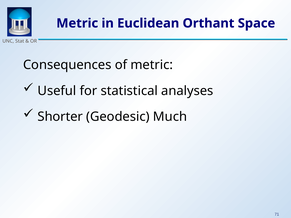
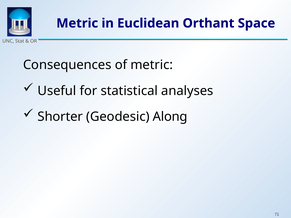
Much: Much -> Along (170, 117)
